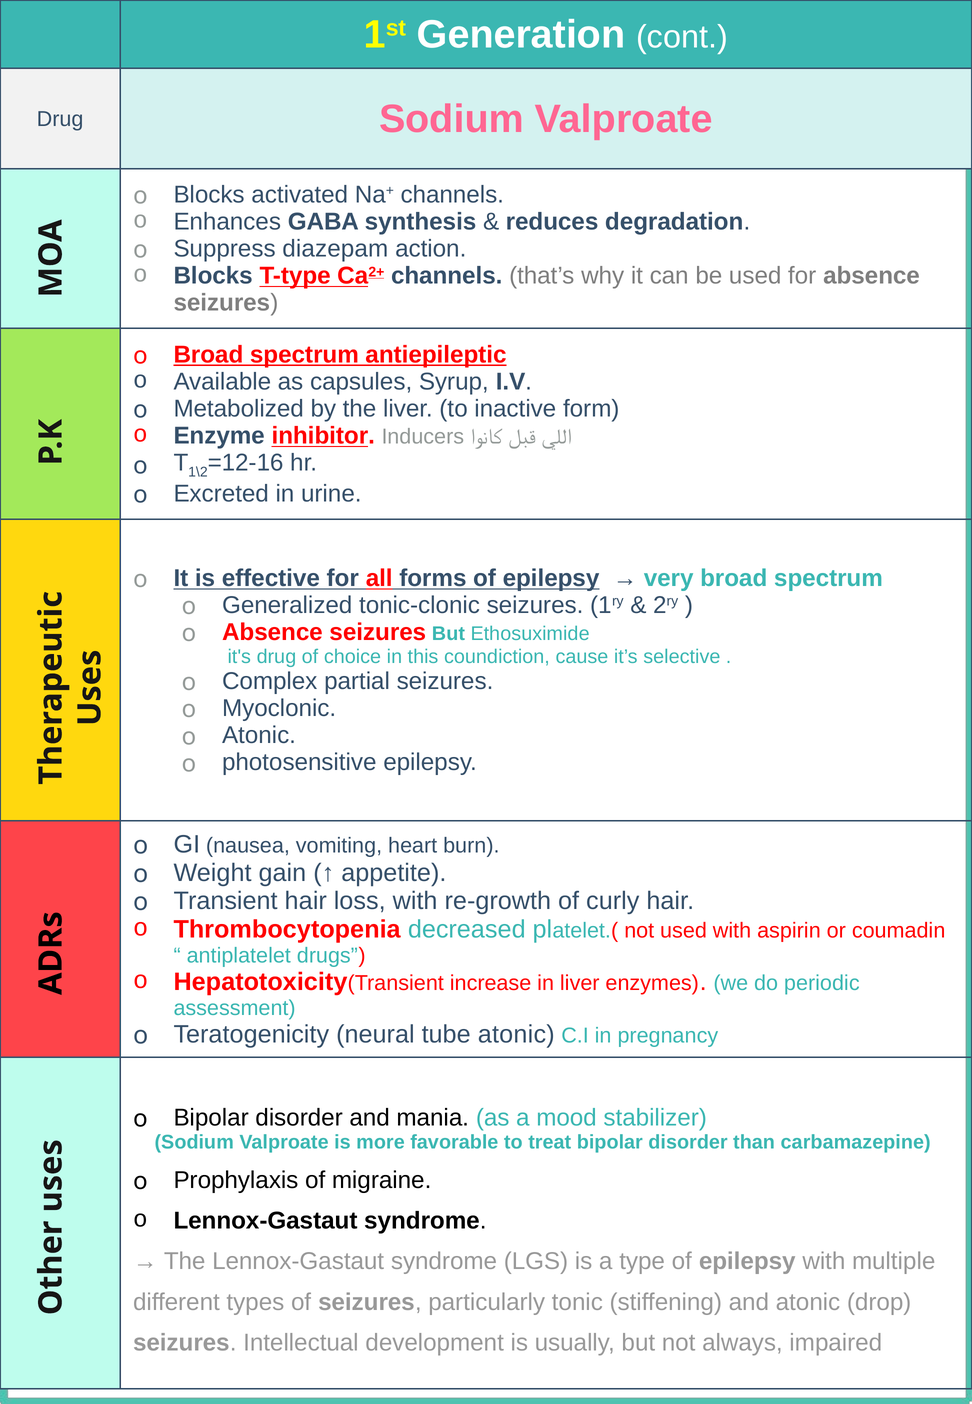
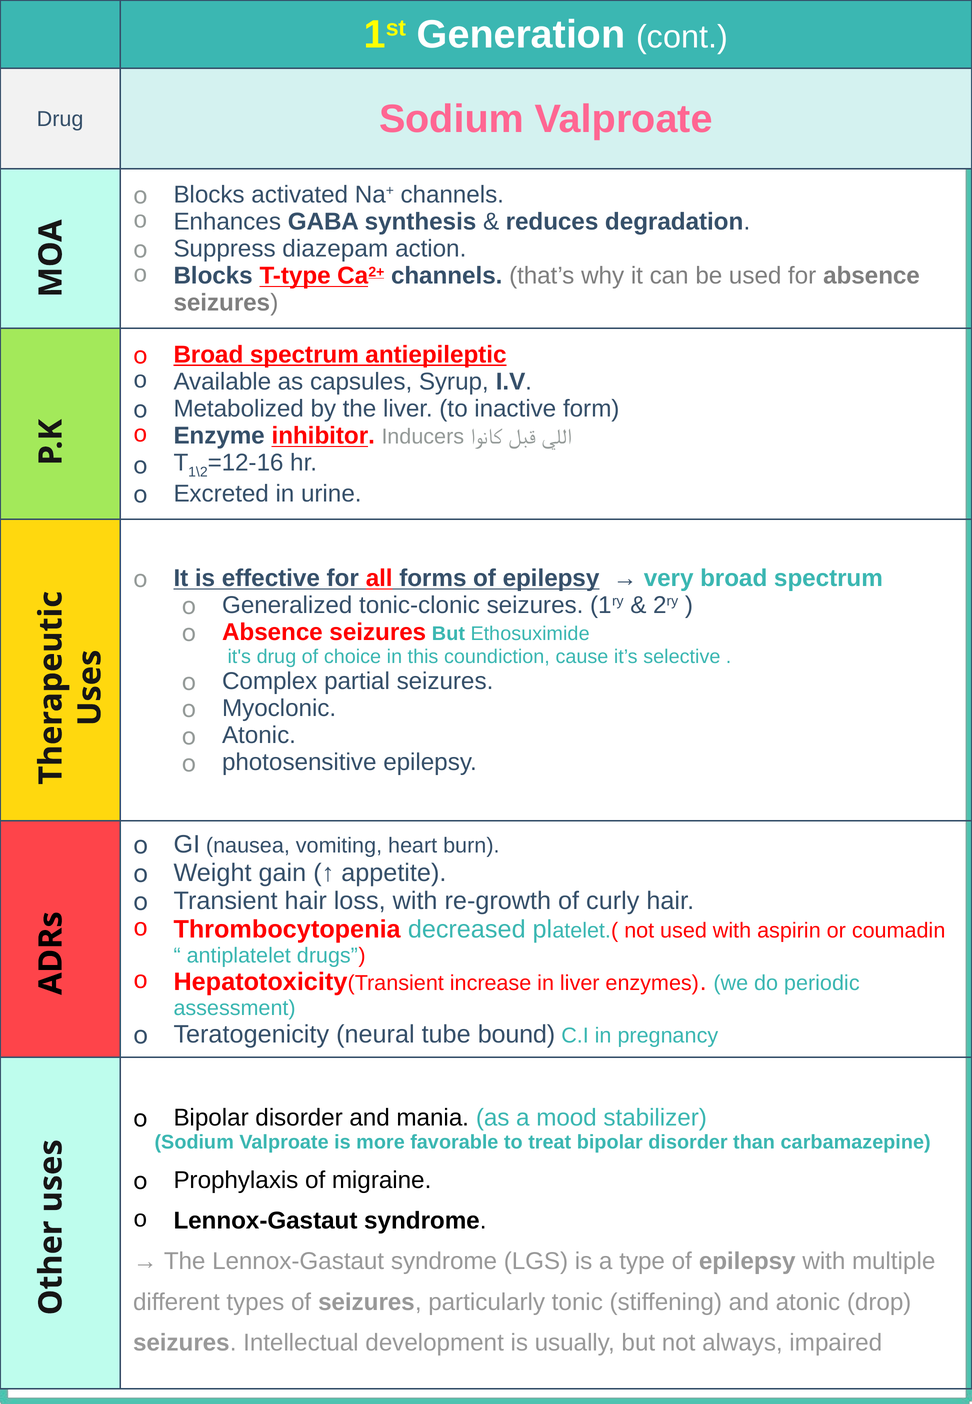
tube atonic: atonic -> bound (516, 1034)
